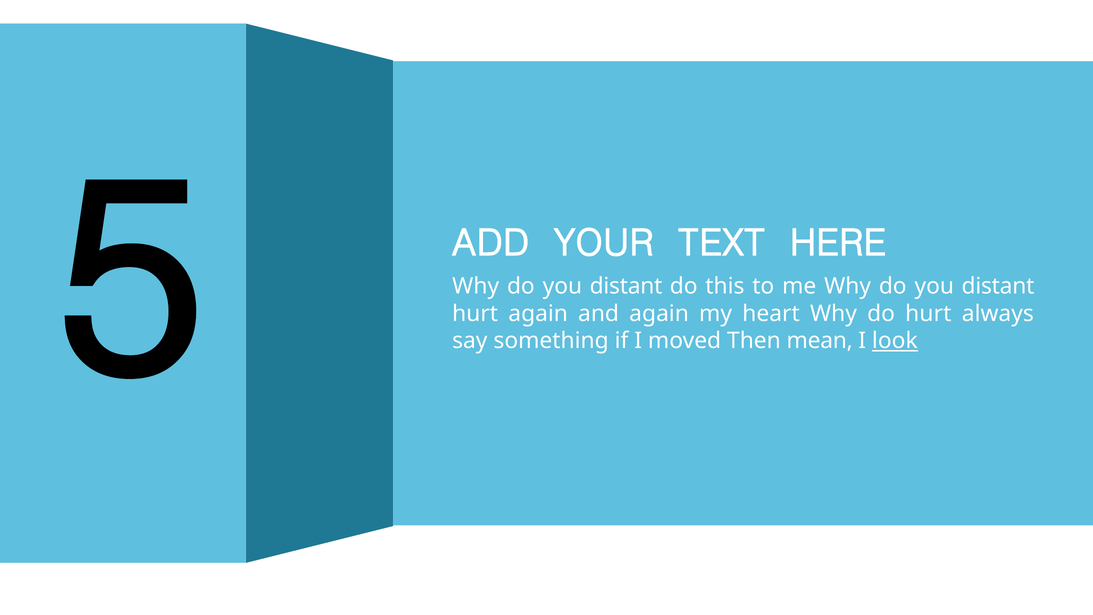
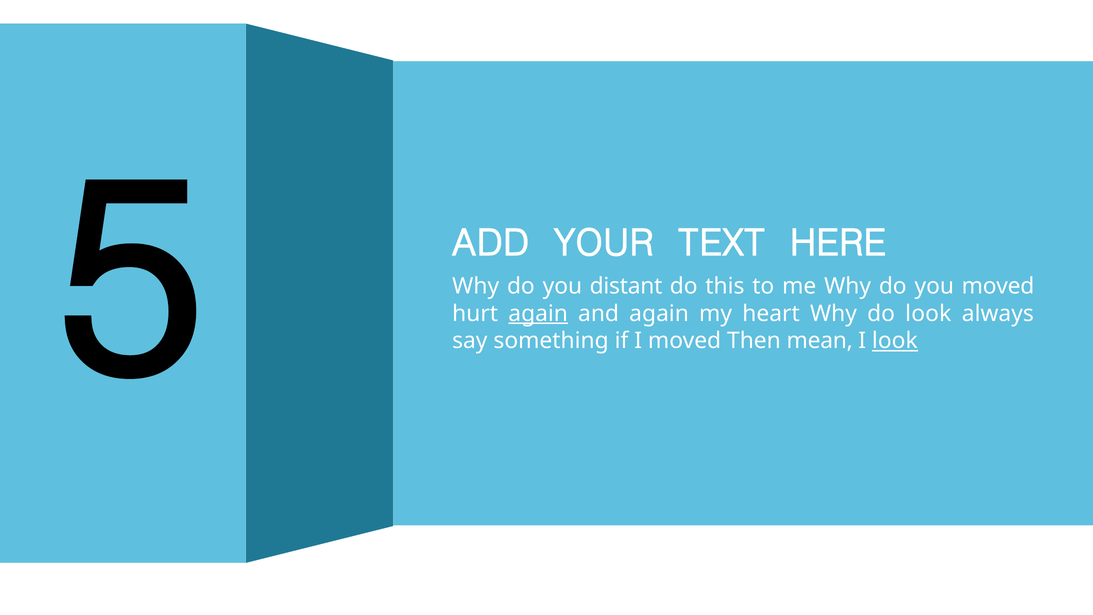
distant: distant -> moved (998, 286)
again underline: none -> present (538, 313)
do hurt: hurt -> look (928, 313)
